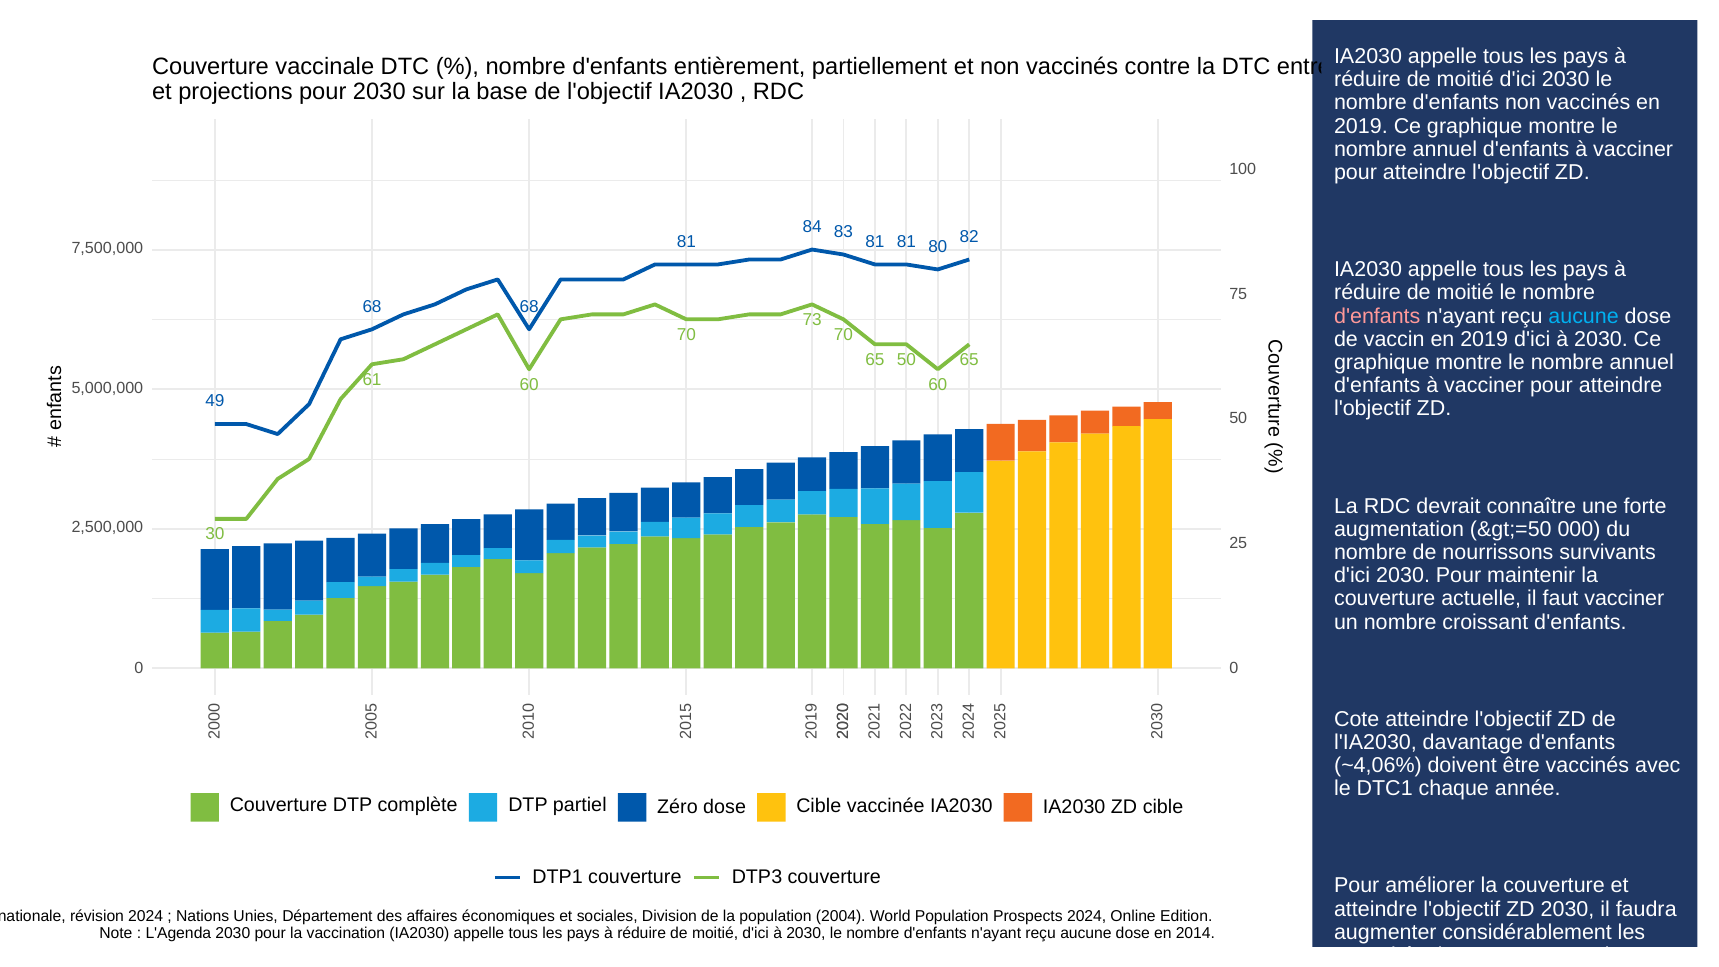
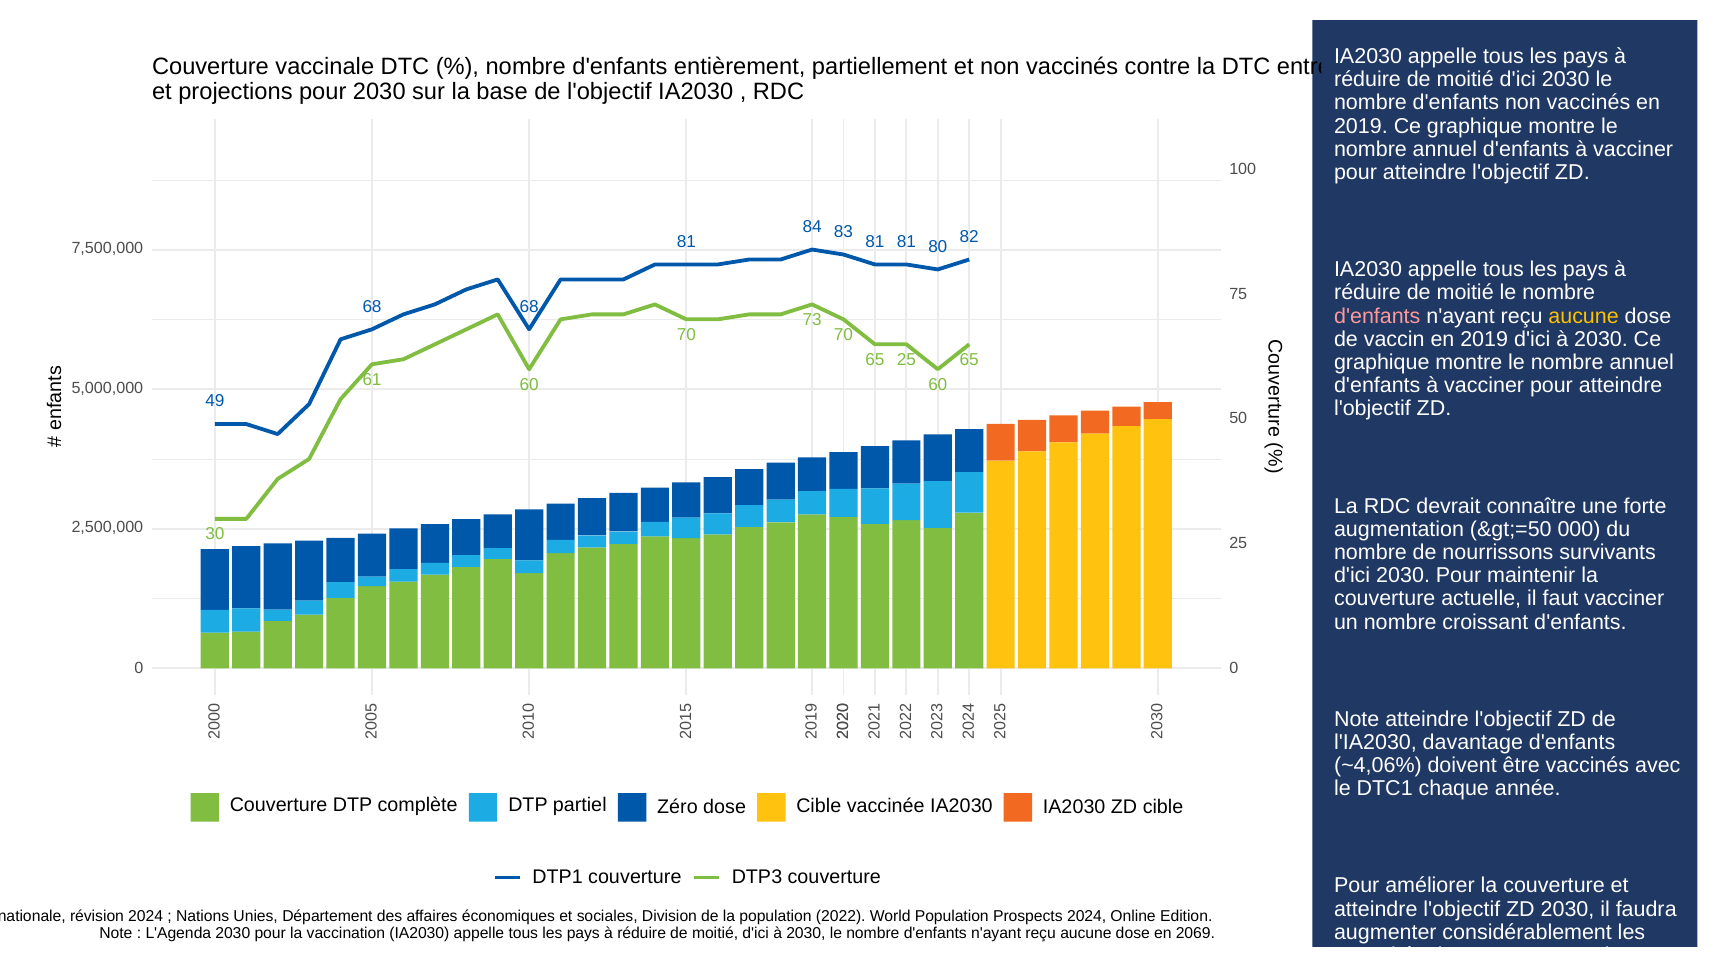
aucune colour: light blue -> yellow (1584, 316)
65 50: 50 -> 25 (906, 360)
Cote: Cote -> Note (1357, 719)
2004: 2004 -> 2022 (841, 916)
2014: 2014 -> 2069 (1195, 933)
